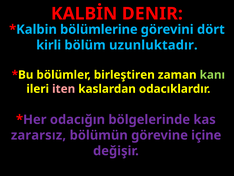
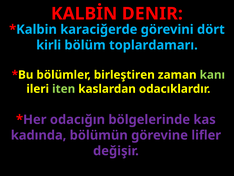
bölümlerine: bölümlerine -> karaciğerde (99, 29)
uzunluktadır: uzunluktadır -> toplardamarı (153, 45)
iten colour: pink -> light green (64, 89)
zararsız: zararsız -> kadında (39, 135)
içine: içine -> lifler (206, 135)
